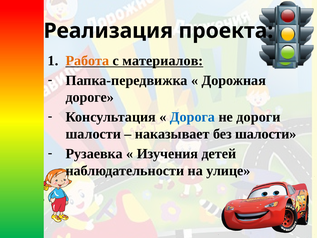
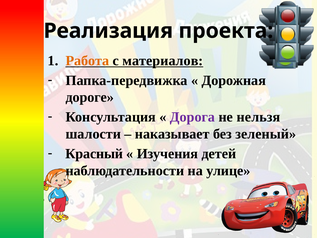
Дорога colour: blue -> purple (192, 117)
дороги: дороги -> нельзя (258, 117)
без шалости: шалости -> зеленый (266, 134)
Рузаевка: Рузаевка -> Красный (94, 154)
